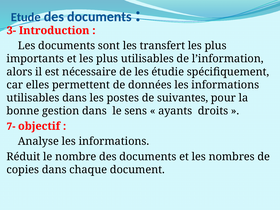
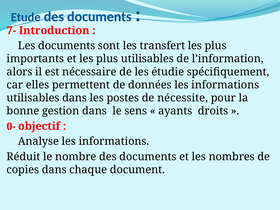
3-: 3- -> 7- (11, 31)
suivantes: suivantes -> nécessite (183, 98)
7-: 7- -> 0- (11, 126)
